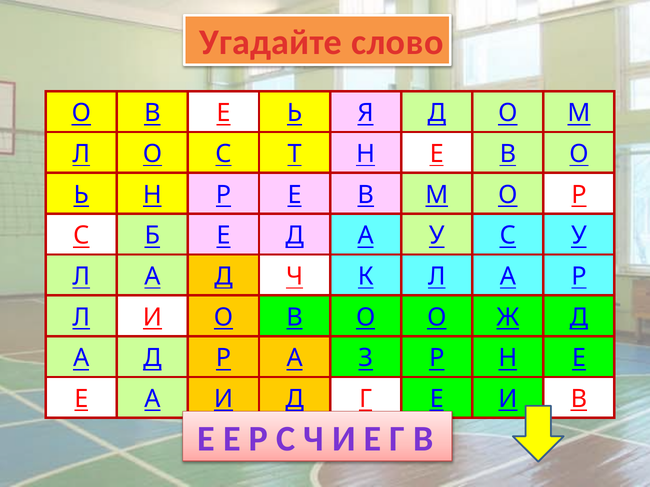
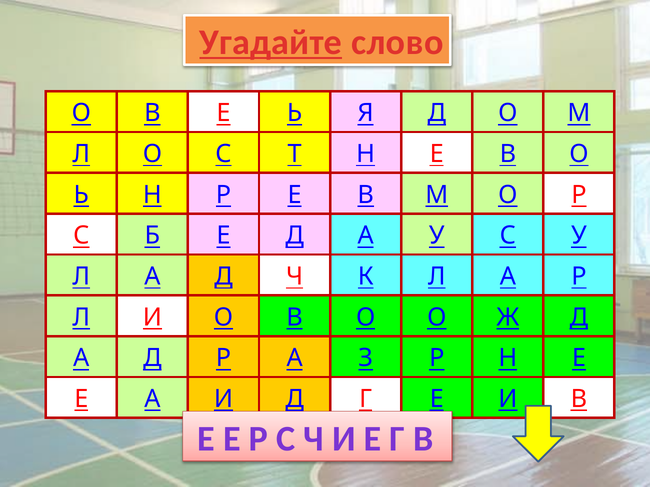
Угадайте underline: none -> present (271, 43)
